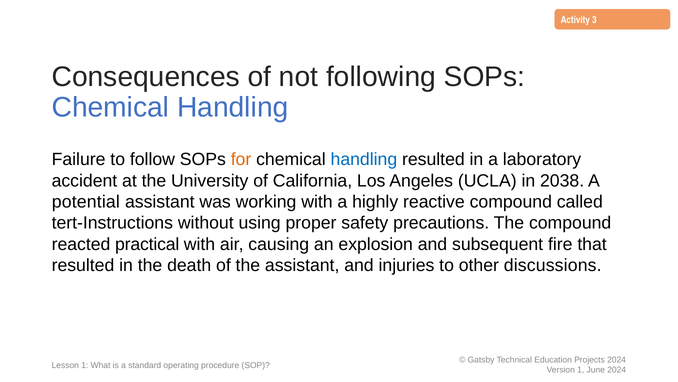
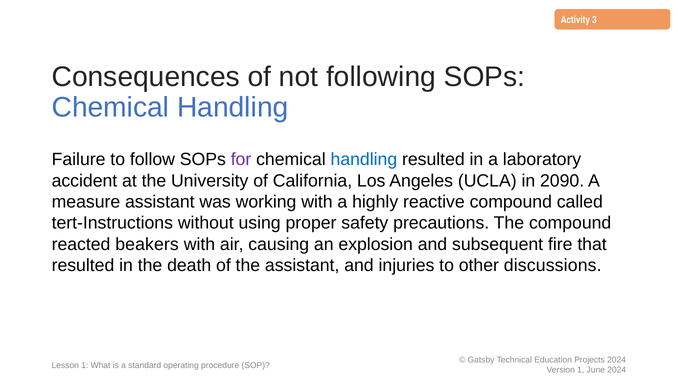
for colour: orange -> purple (241, 159)
2038: 2038 -> 2090 (562, 180)
potential: potential -> measure (86, 202)
practical: practical -> beakers (147, 244)
